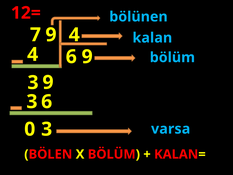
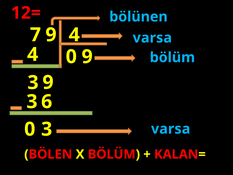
kalan: kalan -> varsa (152, 38)
6: 6 -> 0 (71, 57)
